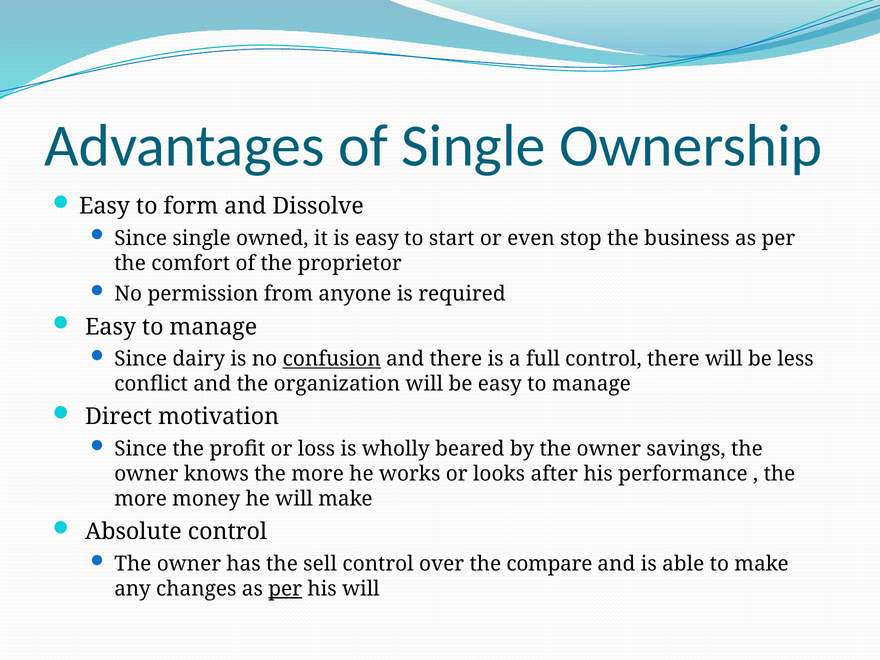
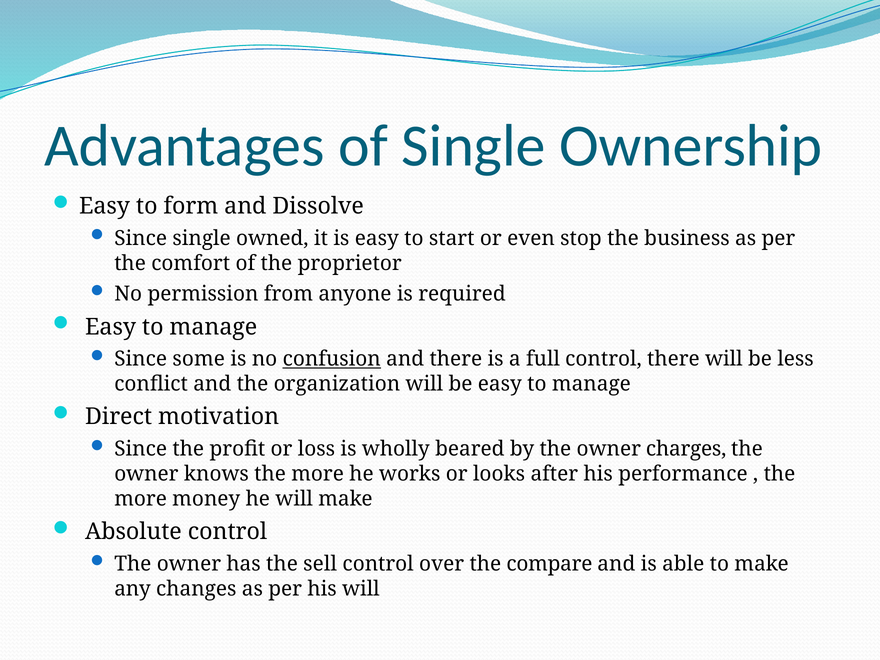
dairy: dairy -> some (199, 359)
savings: savings -> charges (686, 449)
per underline: present -> none (285, 589)
